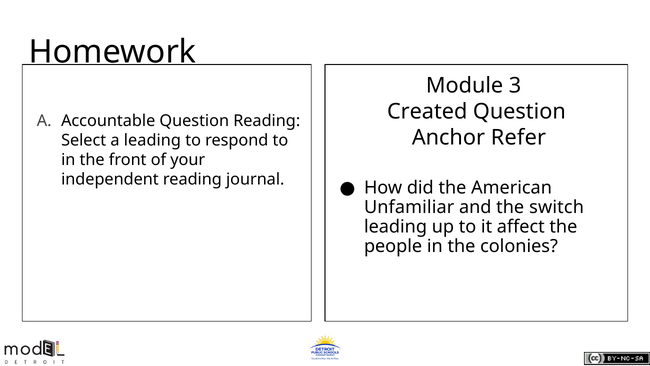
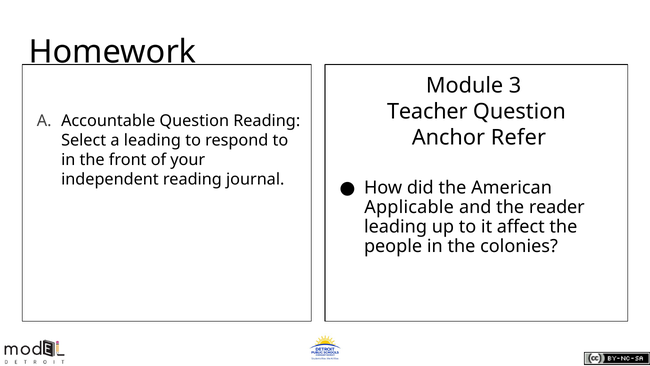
Created: Created -> Teacher (427, 111)
Unfamiliar: Unfamiliar -> Applicable (409, 207)
switch: switch -> reader (557, 207)
